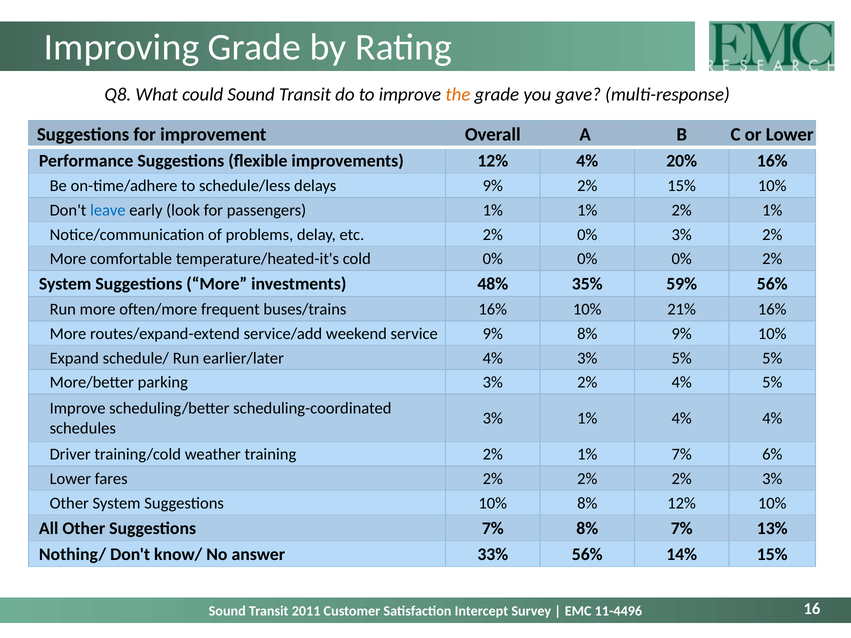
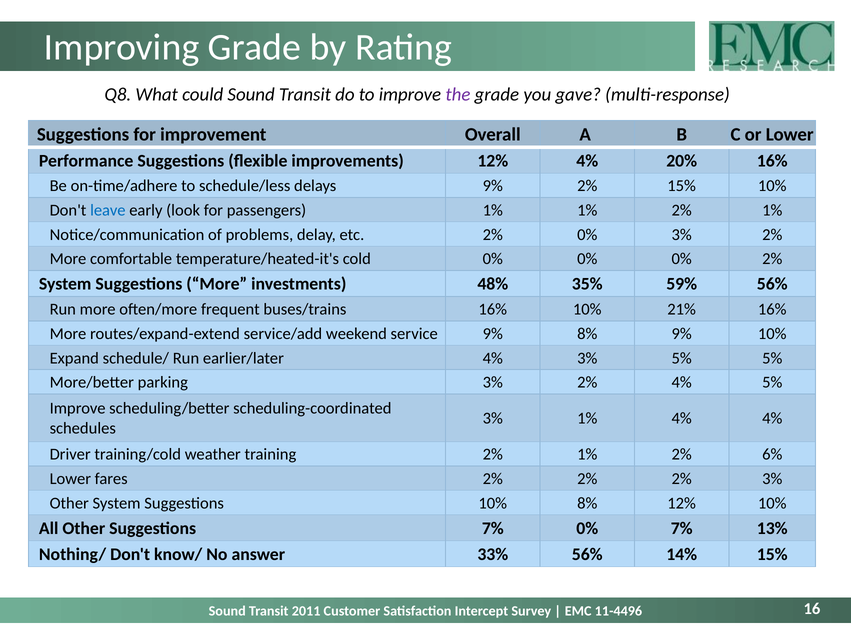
the colour: orange -> purple (458, 94)
2% 1% 7%: 7% -> 2% (682, 455)
7% 8%: 8% -> 0% (587, 529)
